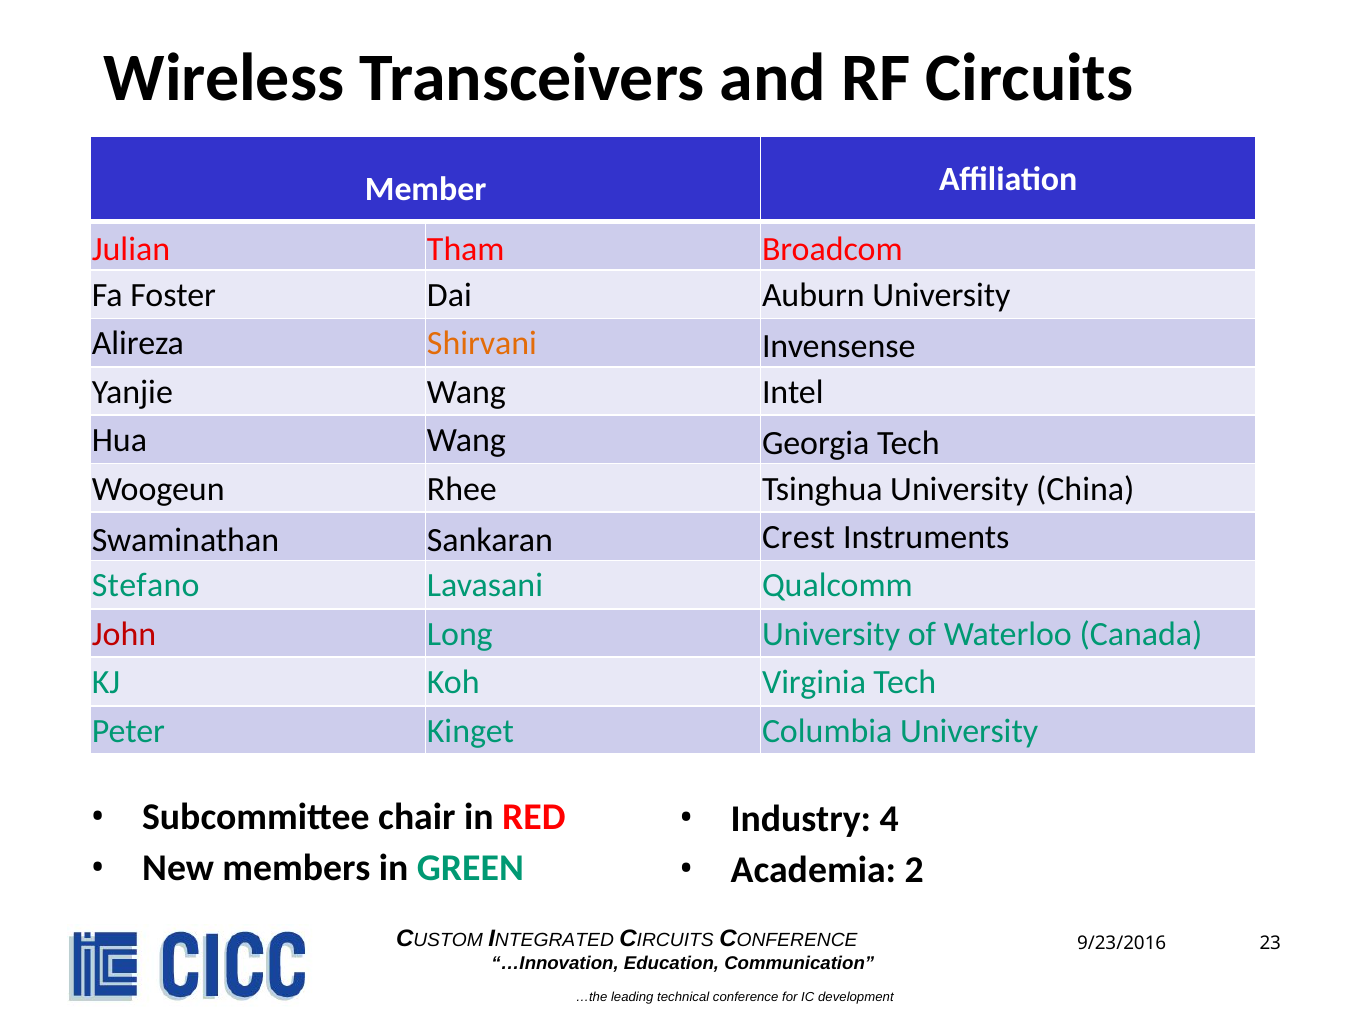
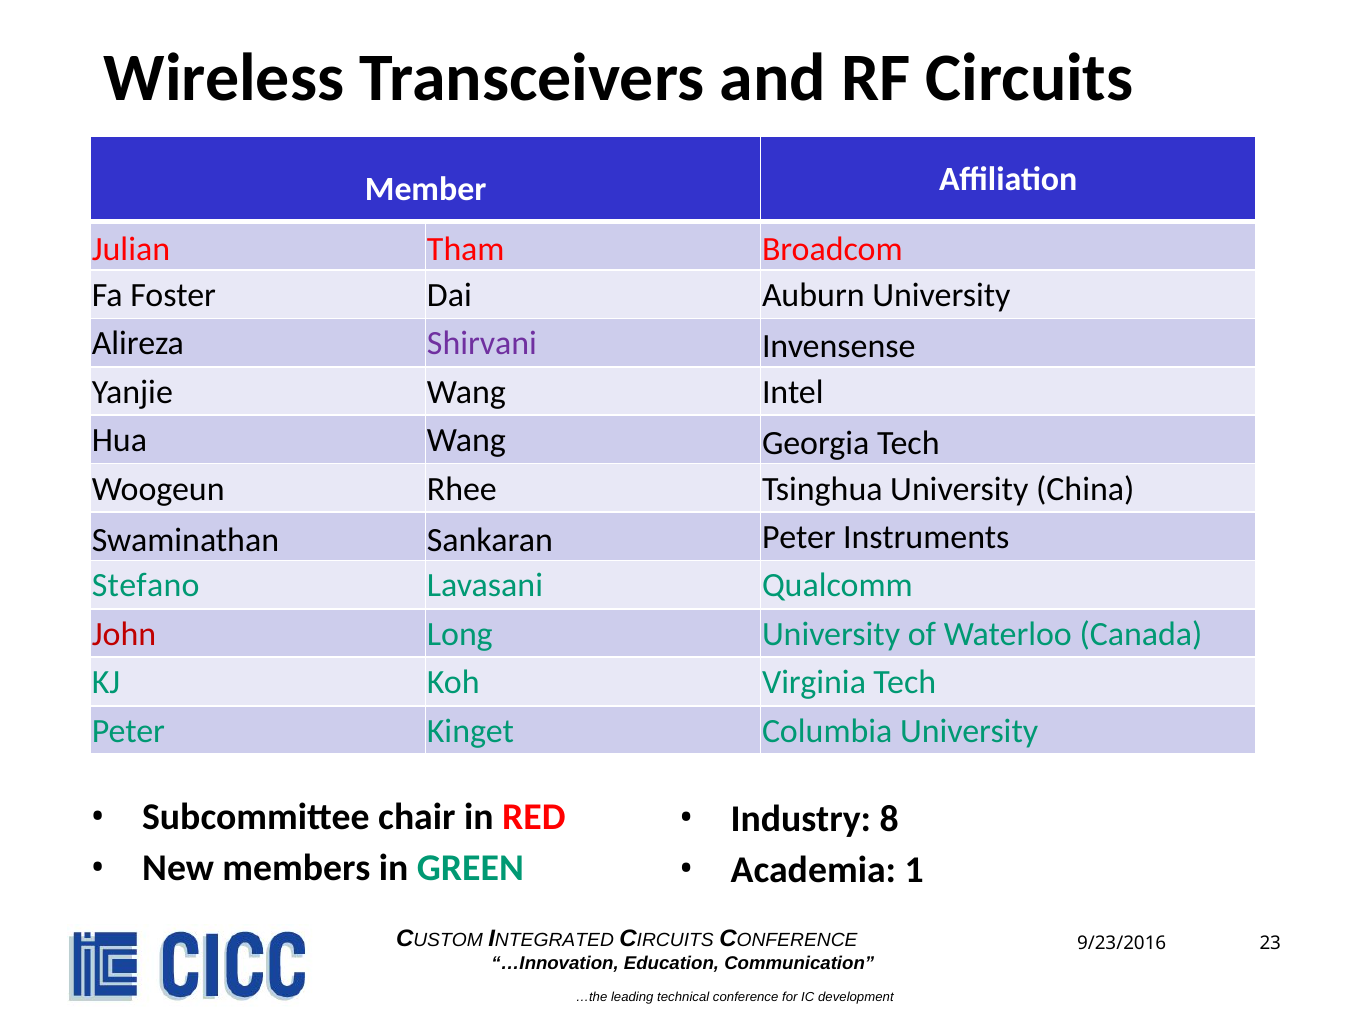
Shirvani colour: orange -> purple (482, 344)
Sankaran Crest: Crest -> Peter (799, 538)
4: 4 -> 8 (889, 819)
2: 2 -> 1 (914, 870)
